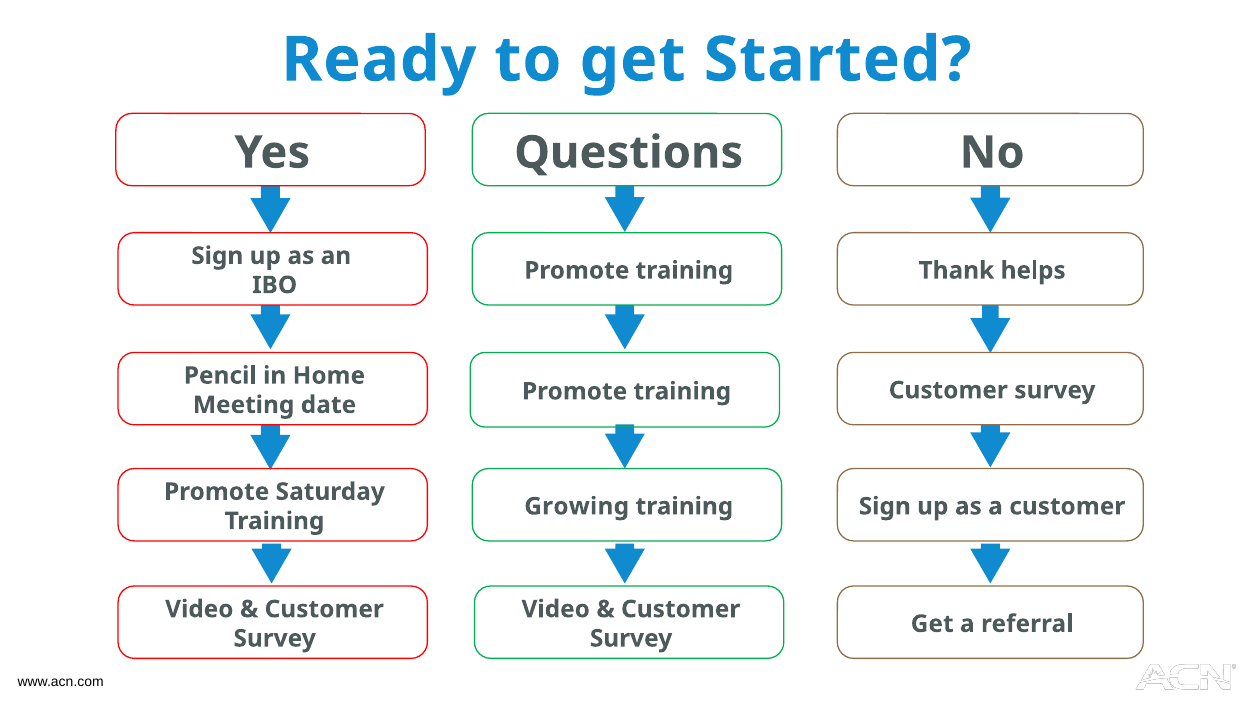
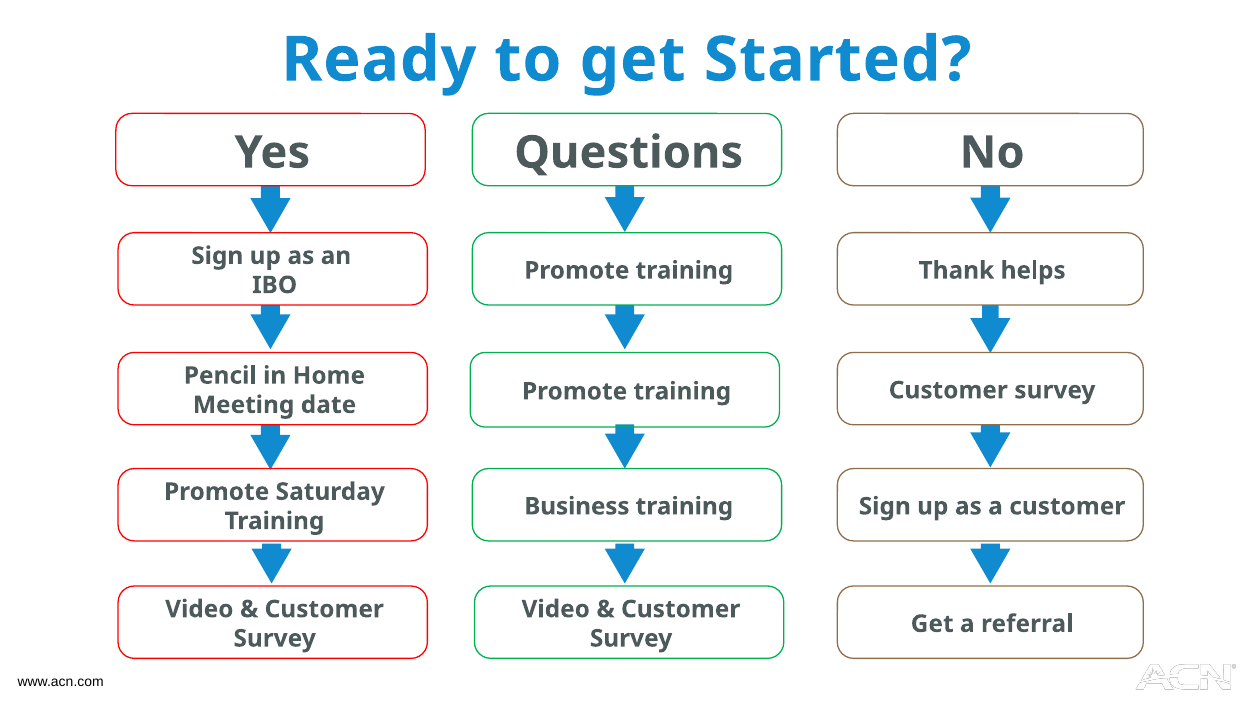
Growing: Growing -> Business (577, 507)
